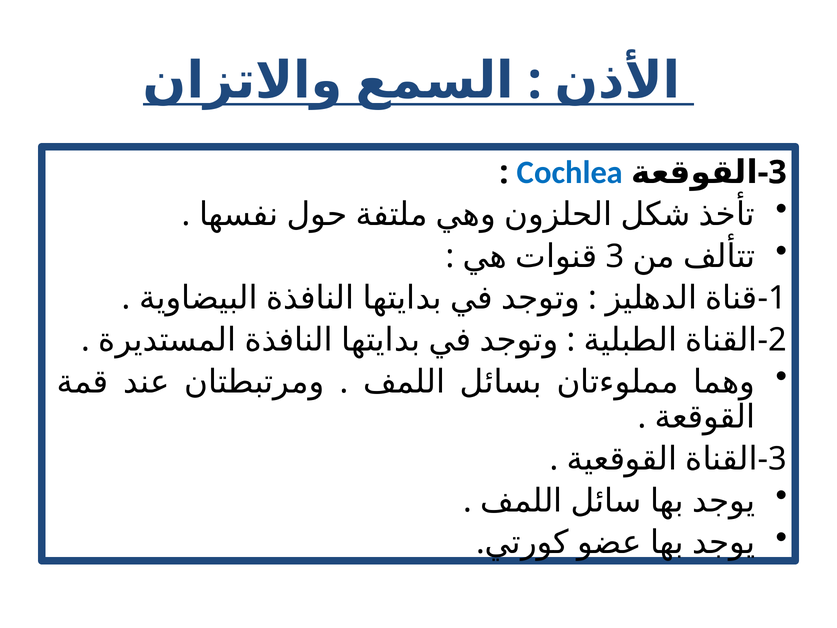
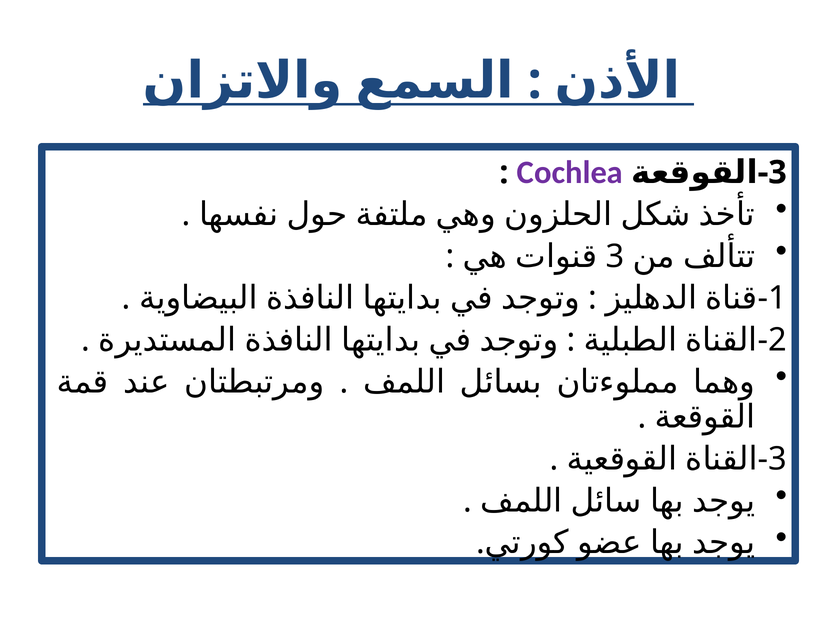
Cochlea colour: blue -> purple (570, 172)
